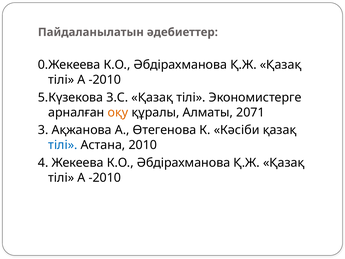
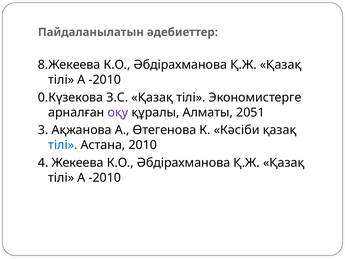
0.Жекеева: 0.Жекеева -> 8.Жекеева (69, 65)
5.Күзекова: 5.Күзекова -> 0.Күзекова (71, 97)
оқу colour: orange -> purple (118, 112)
2071: 2071 -> 2051 (250, 112)
